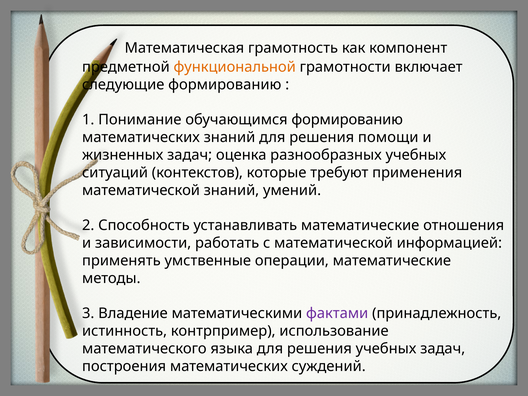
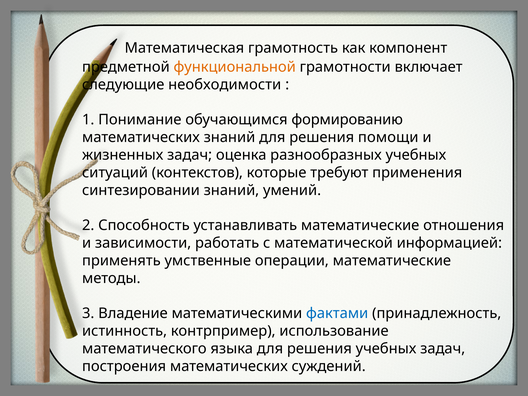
следующие формированию: формированию -> необходимости (225, 85)
математической: математической -> синтезировании (141, 190)
фактами colour: purple -> blue (337, 313)
